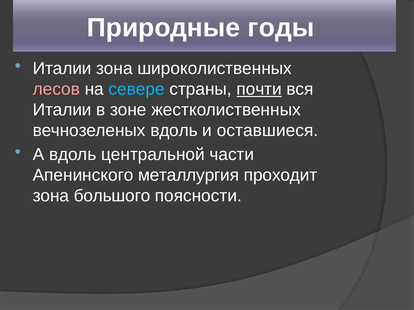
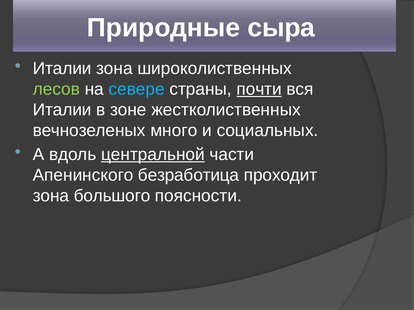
годы: годы -> сыра (281, 28)
лесов colour: pink -> light green (56, 89)
вечнозеленых вдоль: вдоль -> много (174, 131)
оставшиеся: оставшиеся -> социальных (268, 131)
центральной underline: none -> present (153, 155)
металлургия: металлургия -> безработица (189, 176)
